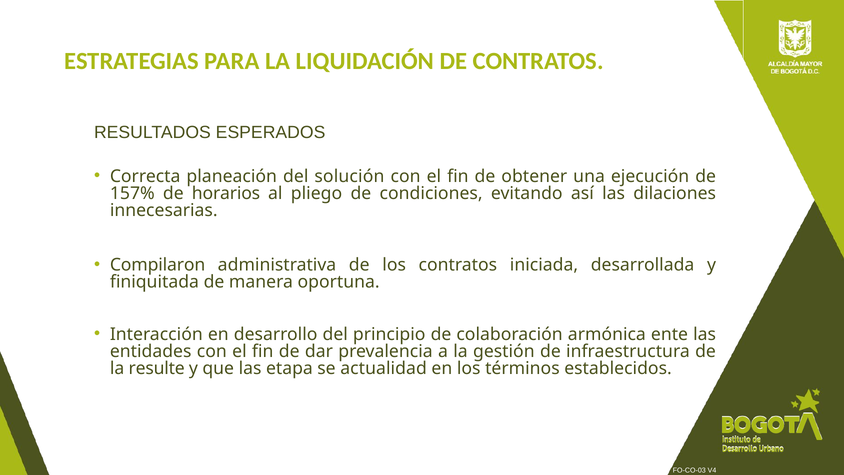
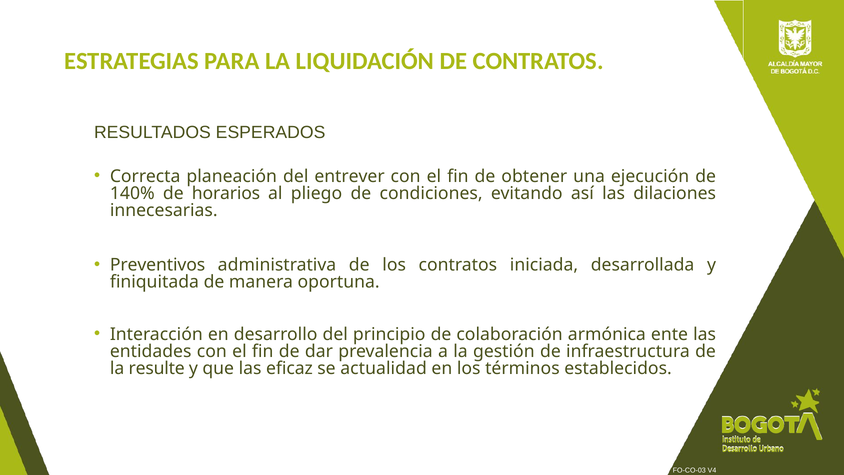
solución: solución -> entrever (350, 176)
157%: 157% -> 140% (132, 193)
Compilaron: Compilaron -> Preventivos (158, 265)
etapa: etapa -> eficaz (289, 368)
